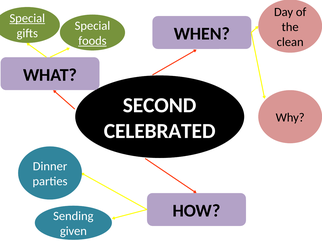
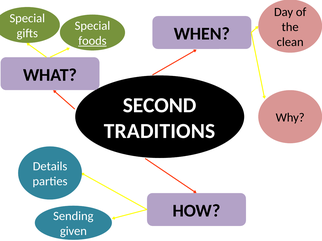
Special underline: present -> none (27, 18)
CELEBRATED: CELEBRATED -> TRADITIONS (160, 131)
Dinner: Dinner -> Details (50, 167)
